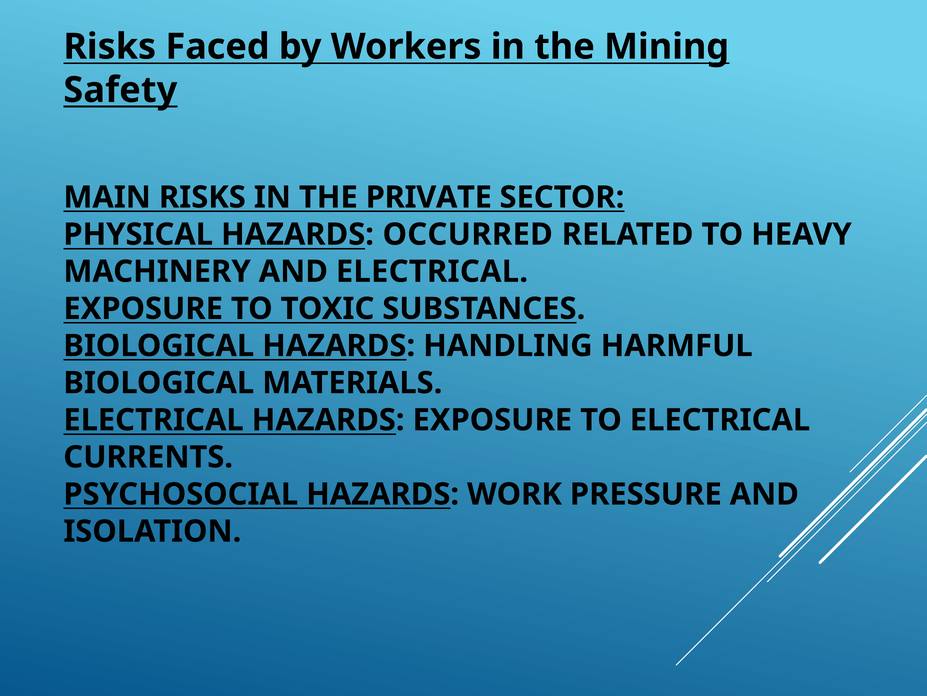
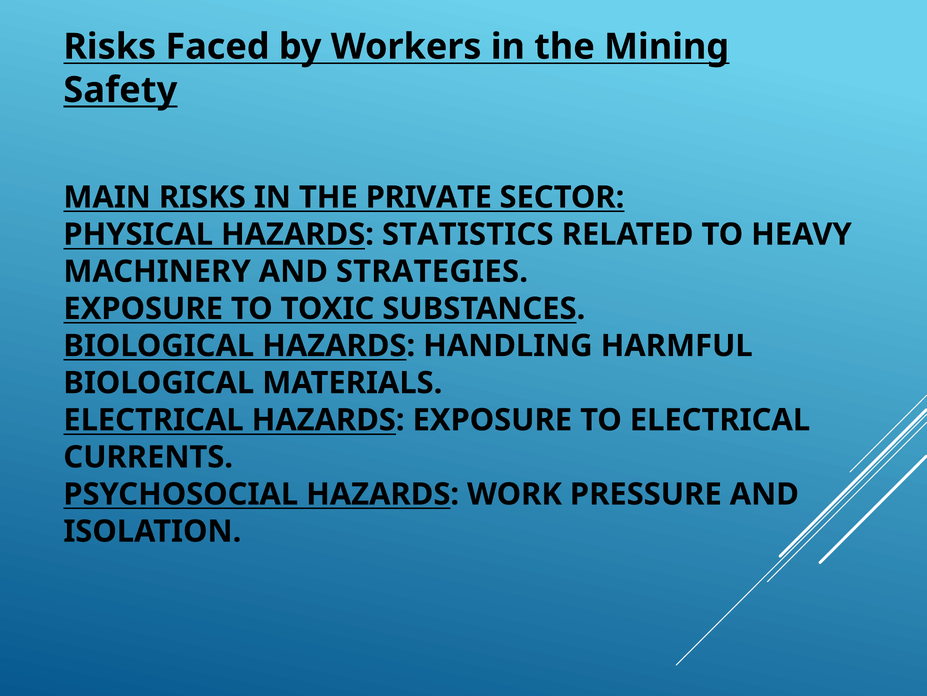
OCCURRED: OCCURRED -> STATISTICS (468, 234)
AND ELECTRICAL: ELECTRICAL -> STRATEGIES (432, 271)
